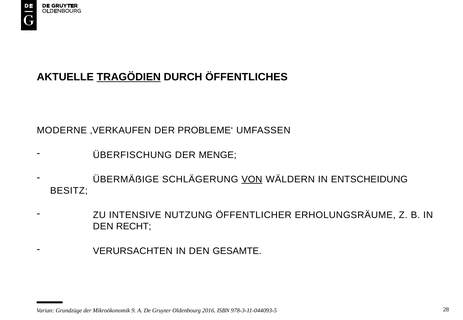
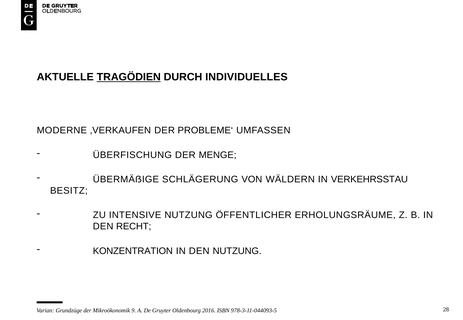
ÖFFENTLICHES: ÖFFENTLICHES -> INDIVIDUELLES (246, 77)
VON underline: present -> none (252, 180)
ENTSCHEIDUNG: ENTSCHEIDUNG -> VERKEHRSSTAU (369, 180)
VERURSACHTEN: VERURSACHTEN -> KONZENTRATION (133, 251)
DEN GESAMTE: GESAMTE -> NUTZUNG (237, 251)
